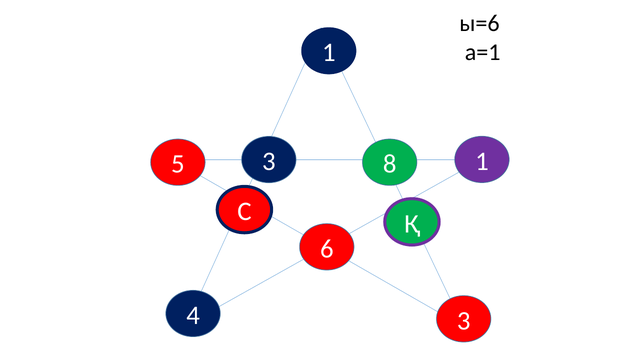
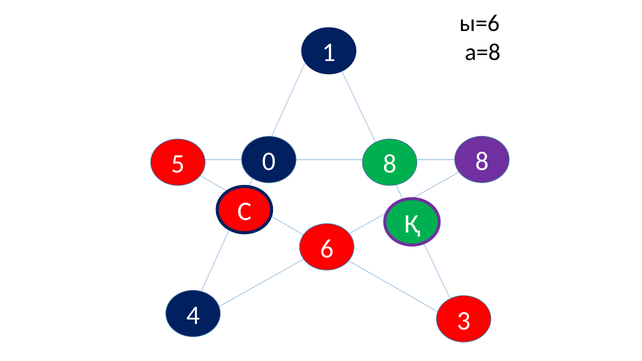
а=1: а=1 -> а=8 (483, 52)
5 3: 3 -> 0 (269, 161)
8 1: 1 -> 8 (482, 161)
